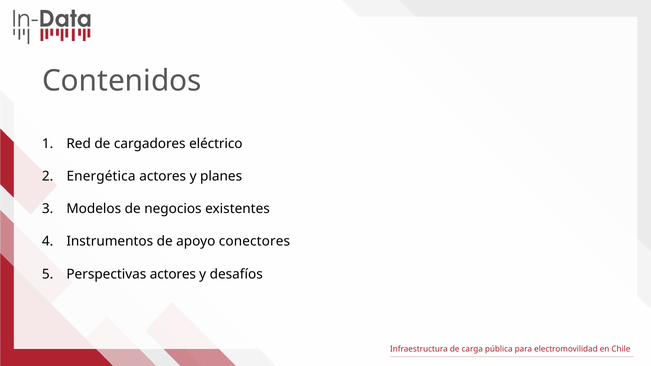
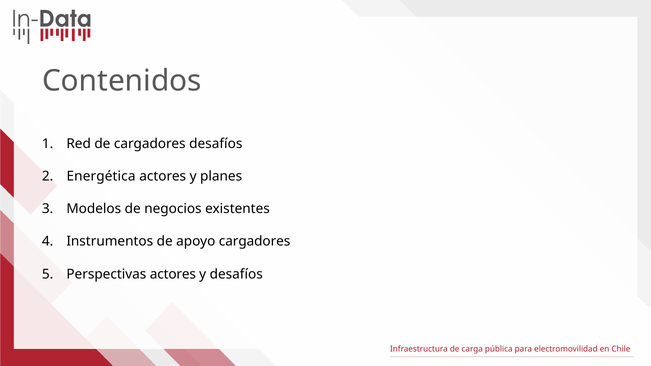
cargadores eléctrico: eléctrico -> desafíos (216, 144)
apoyo conectores: conectores -> cargadores (255, 242)
